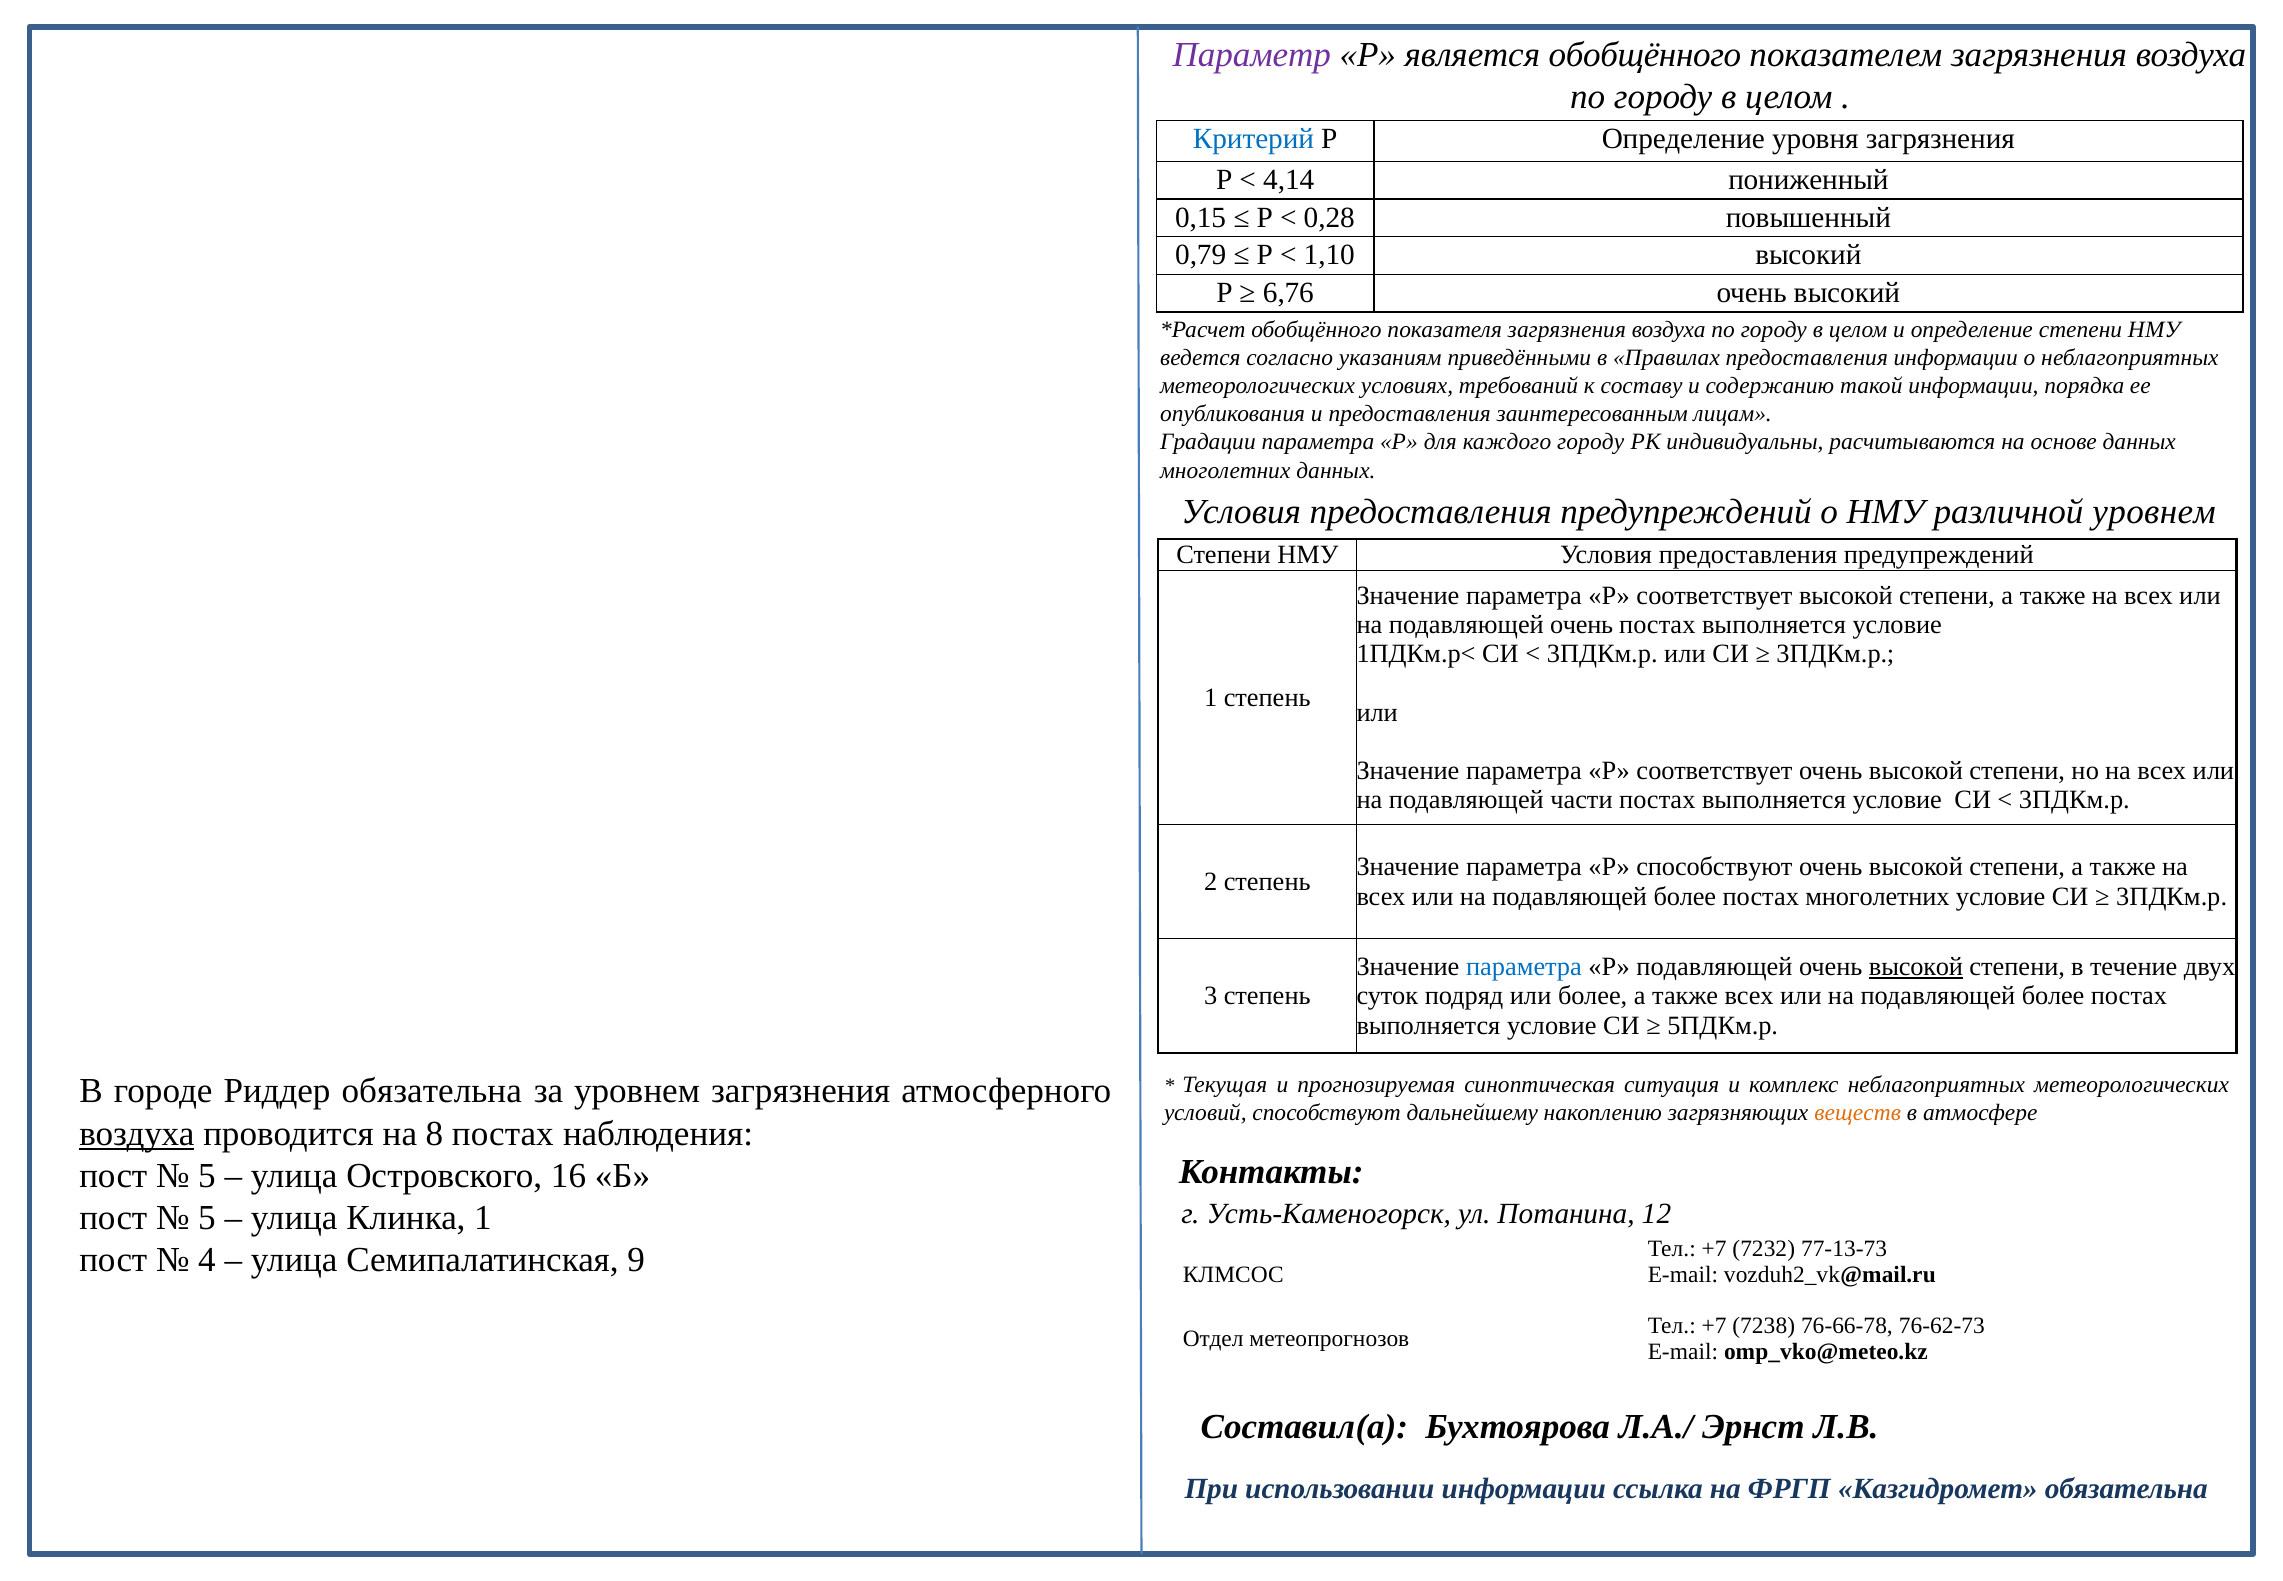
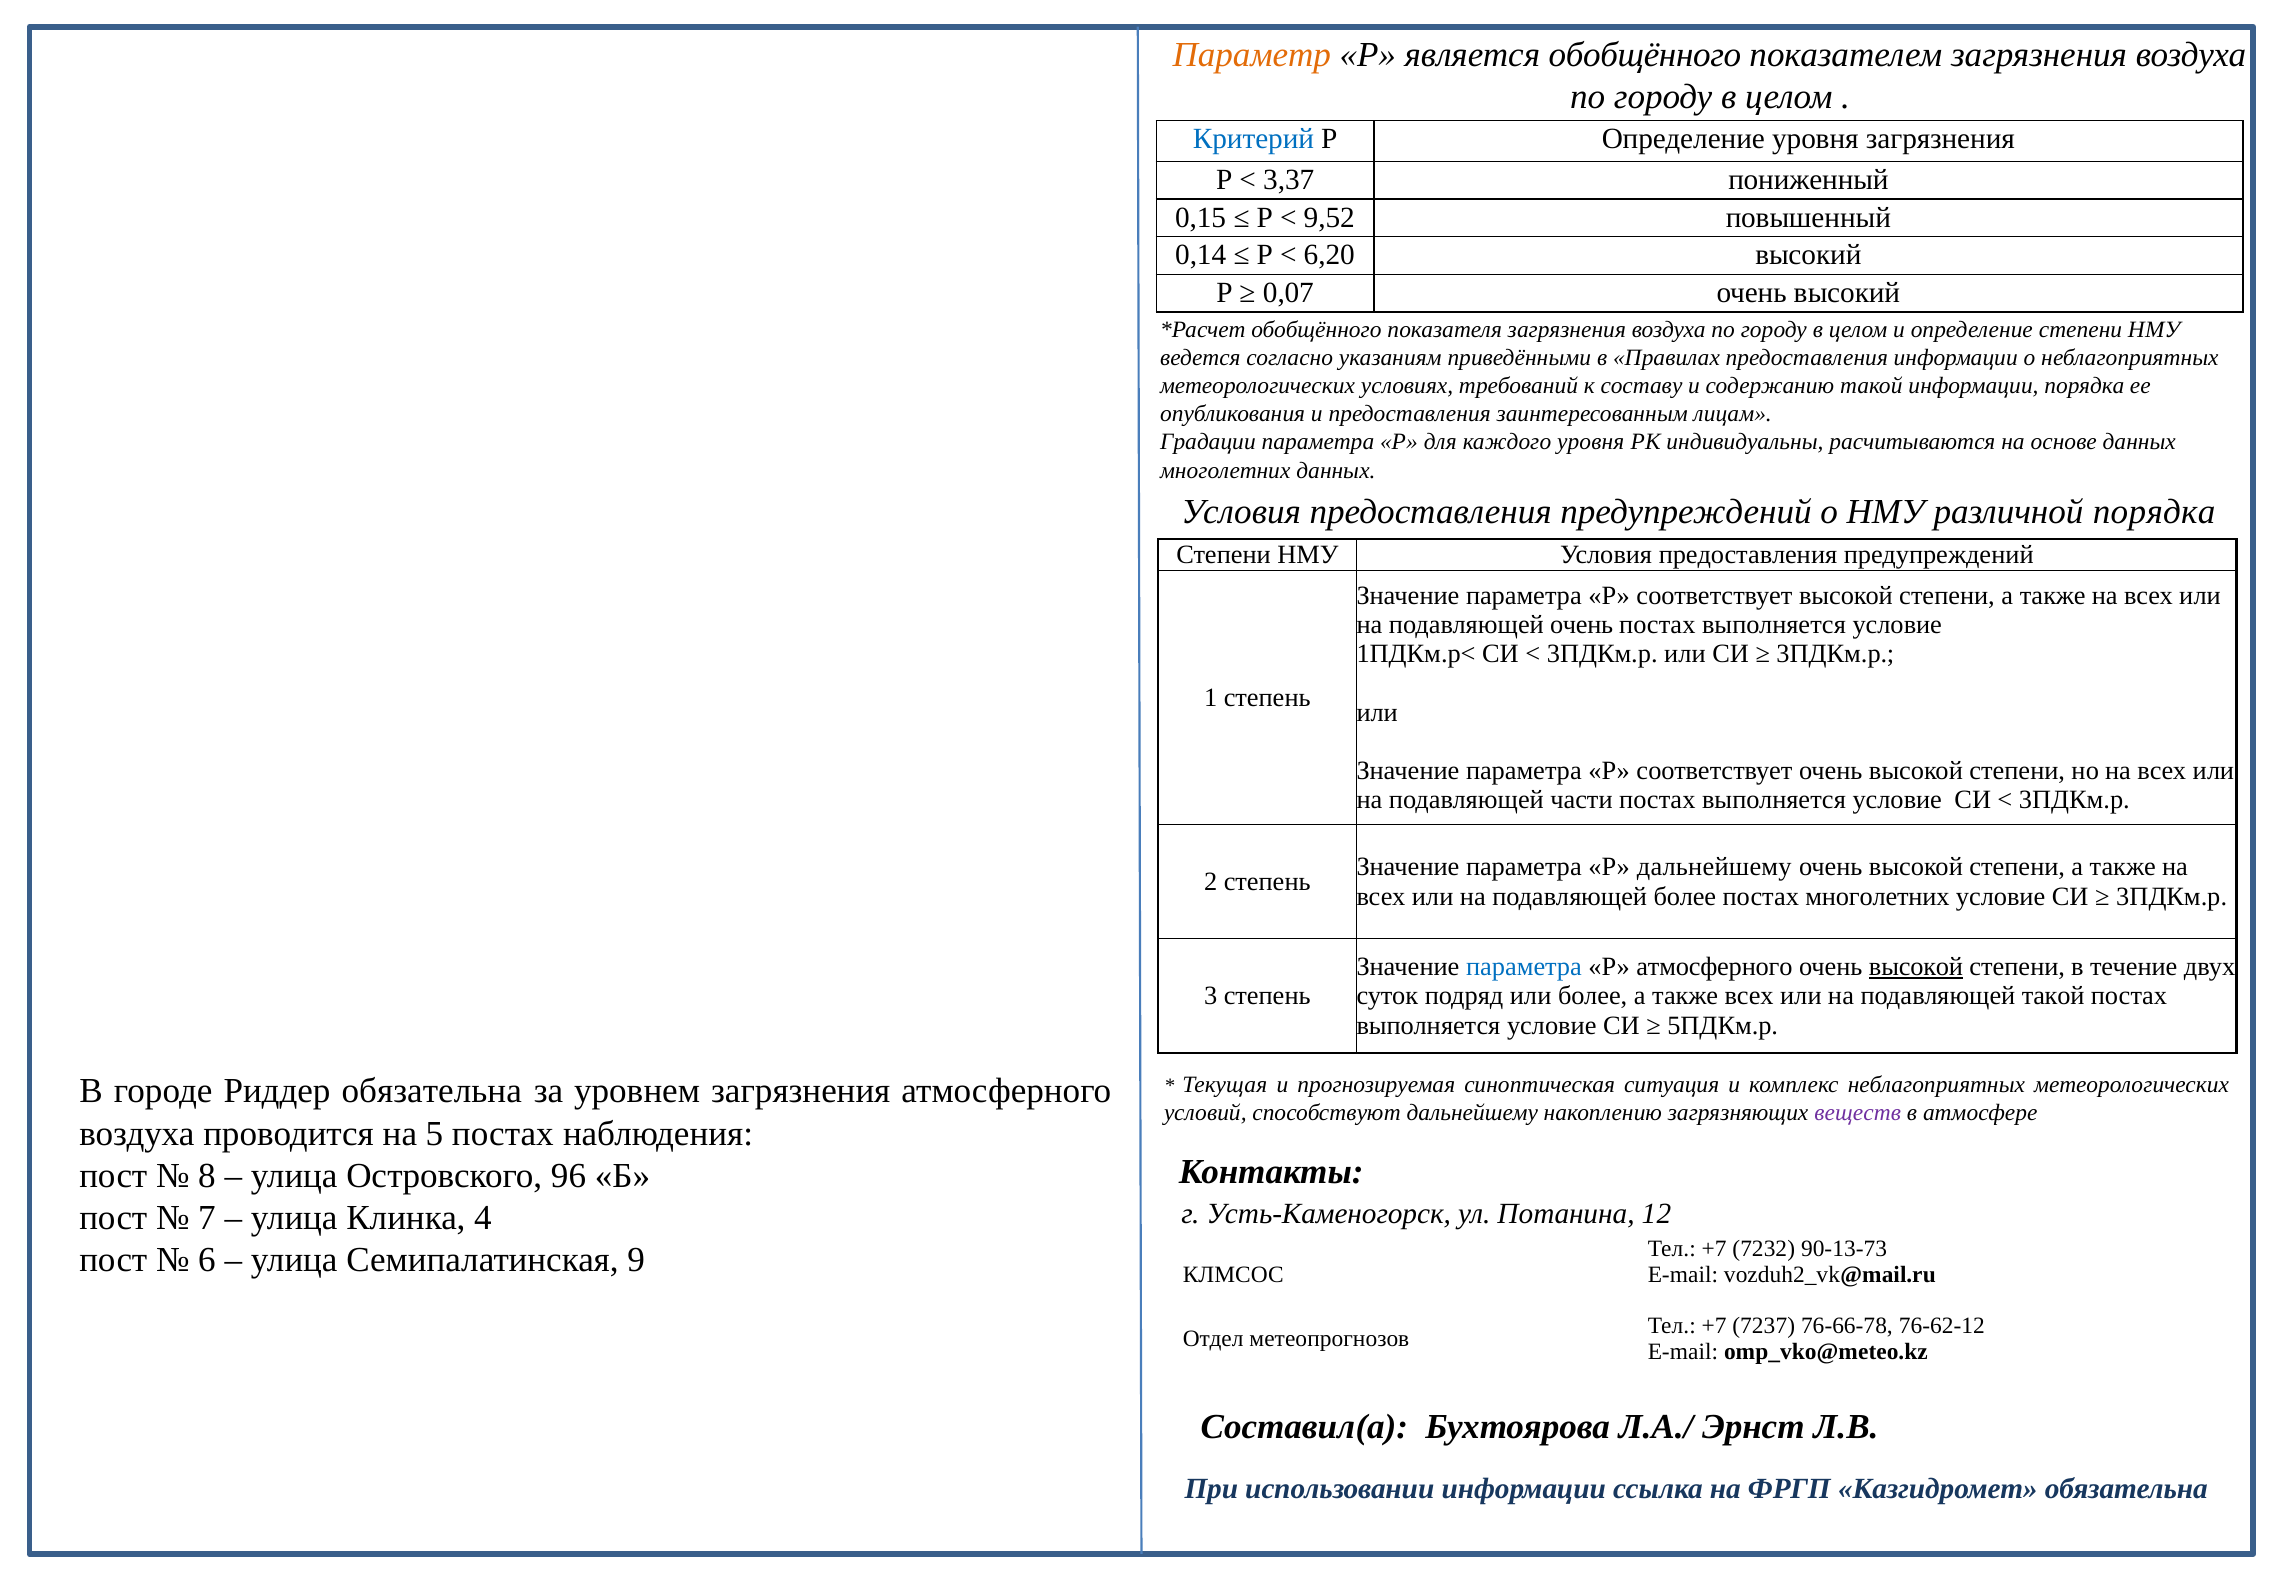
Параметр colour: purple -> orange (1252, 55)
4,14: 4,14 -> 3,37 (1289, 180)
0,28: 0,28 -> 9,52 (1329, 217)
0,79: 0,79 -> 0,14 (1201, 255)
1,10: 1,10 -> 6,20 (1329, 255)
6,76: 6,76 -> 0,07 (1288, 293)
каждого городу: городу -> уровня (1591, 442)
различной уровнем: уровнем -> порядка (2154, 512)
Р способствуют: способствуют -> дальнейшему (1714, 867)
Р подавляющей: подавляющей -> атмосферного (1714, 967)
более: более -> такой (2053, 996)
веществ colour: orange -> purple (1858, 1112)
воздуха underline: present -> none (137, 1133)
8: 8 -> 5 (434, 1133)
5: 5 -> 8 (207, 1175)
16: 16 -> 96 (569, 1175)
5: 5 -> 7 (207, 1217)
Клинка 1: 1 -> 4 (483, 1217)
77-13-73: 77-13-73 -> 90-13-73 (1844, 1248)
4: 4 -> 6 (207, 1260)
7238: 7238 -> 7237 (1764, 1325)
76-62-73: 76-62-73 -> 76-62-12 (1942, 1325)
